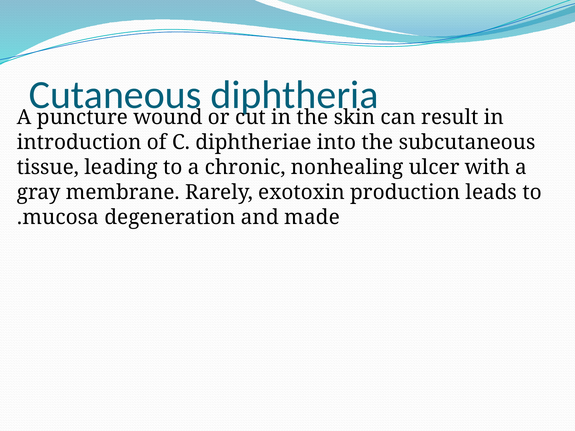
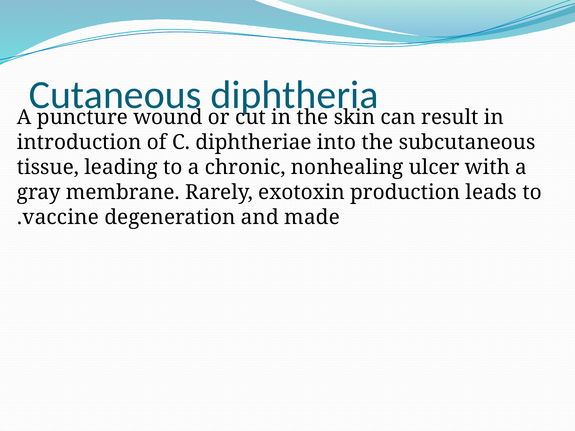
mucosa: mucosa -> vaccine (61, 217)
